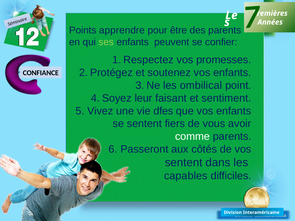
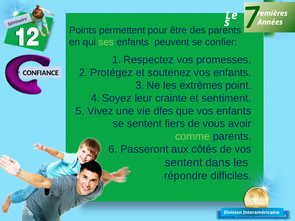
apprendre: apprendre -> permettent (122, 30)
ombilical: ombilical -> extrêmes (201, 85)
faisant: faisant -> crainte (171, 98)
comme colour: white -> light green (192, 137)
capables: capables -> répondre (186, 176)
